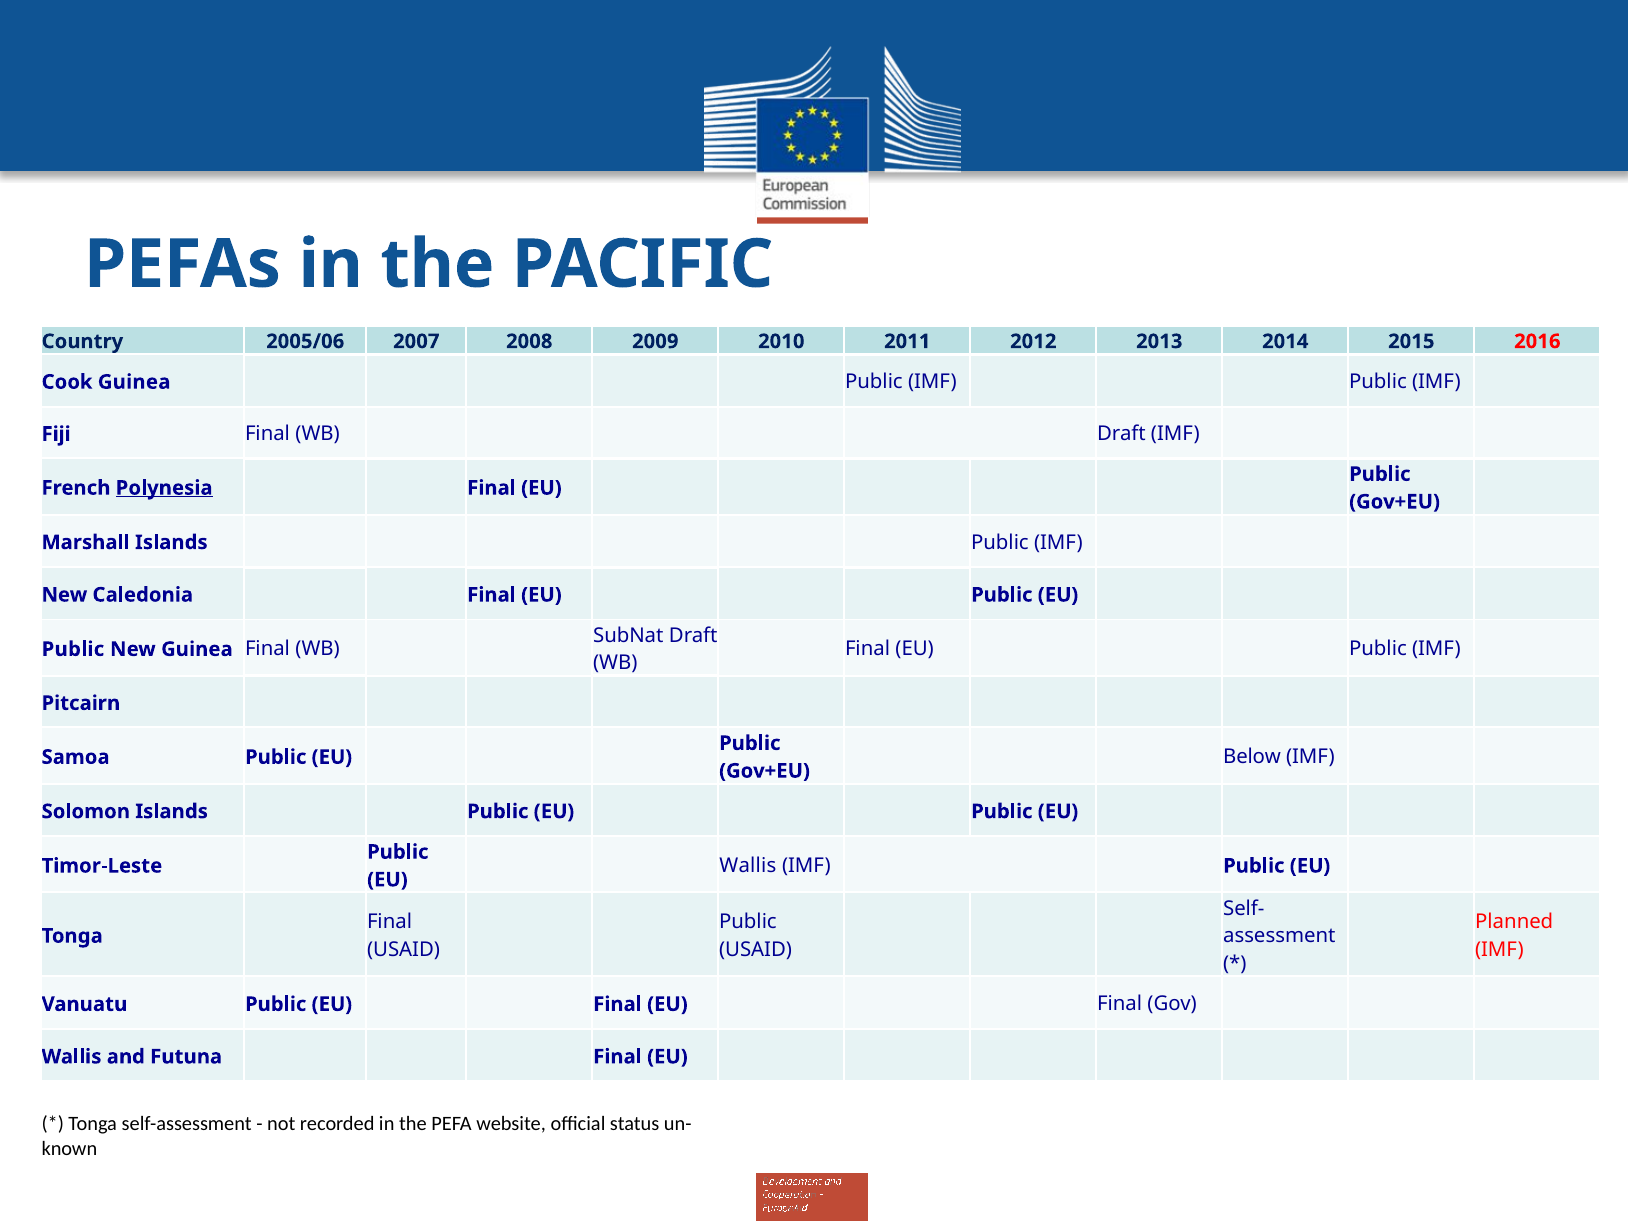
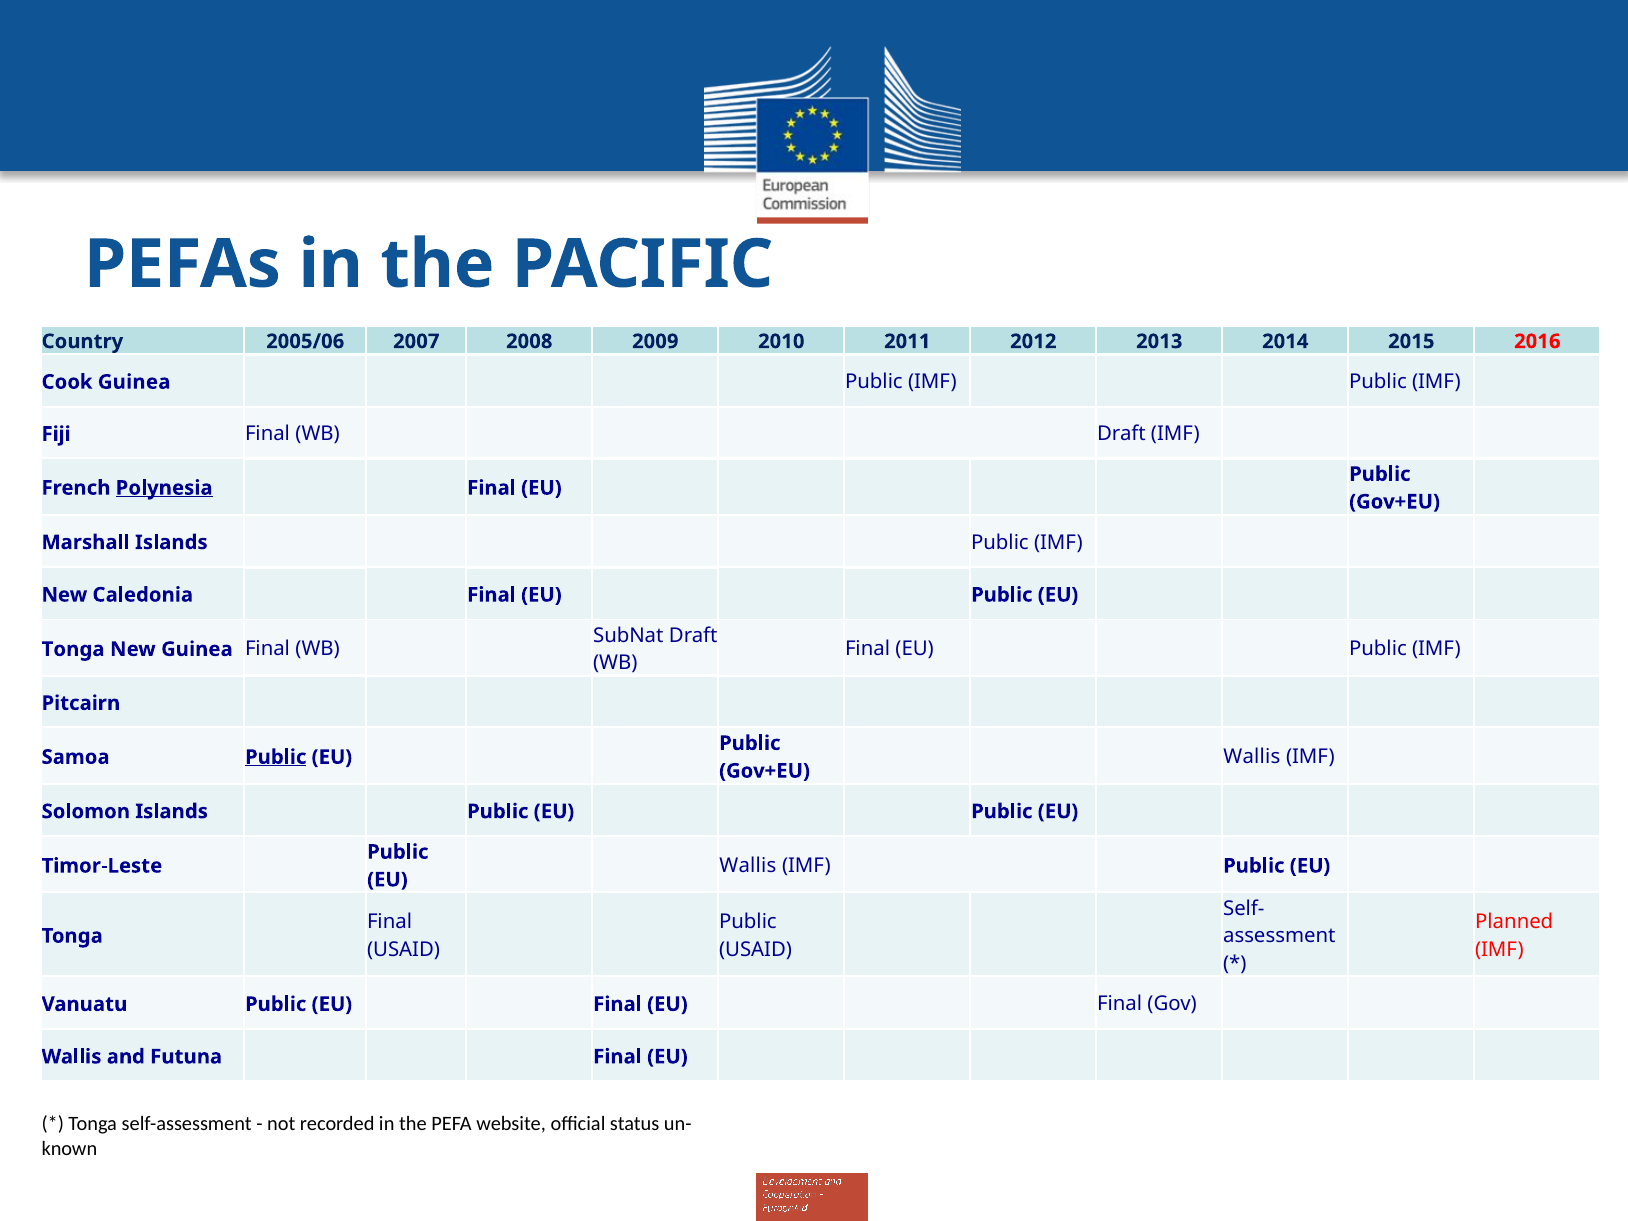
Public: Public -> Tonga (73, 649)
Below: Below -> Wallis (1252, 757)
Public underline: none -> present (276, 757)
